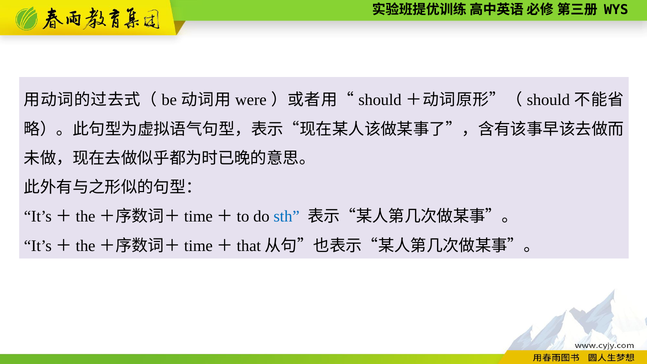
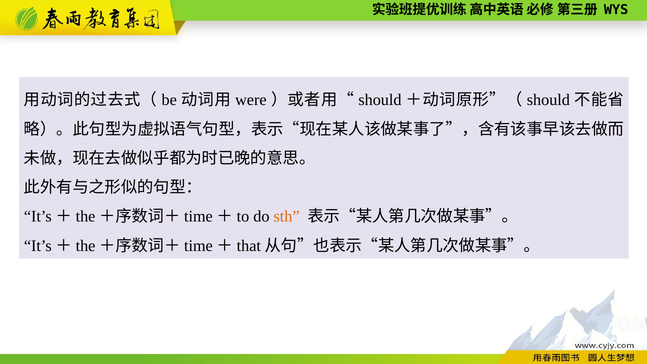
sth colour: blue -> orange (287, 217)
